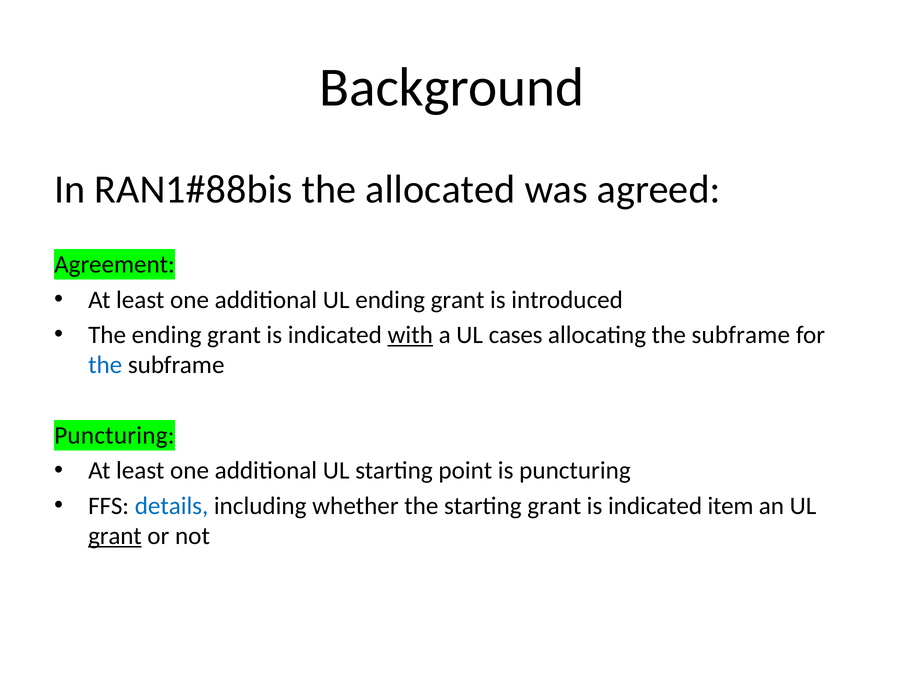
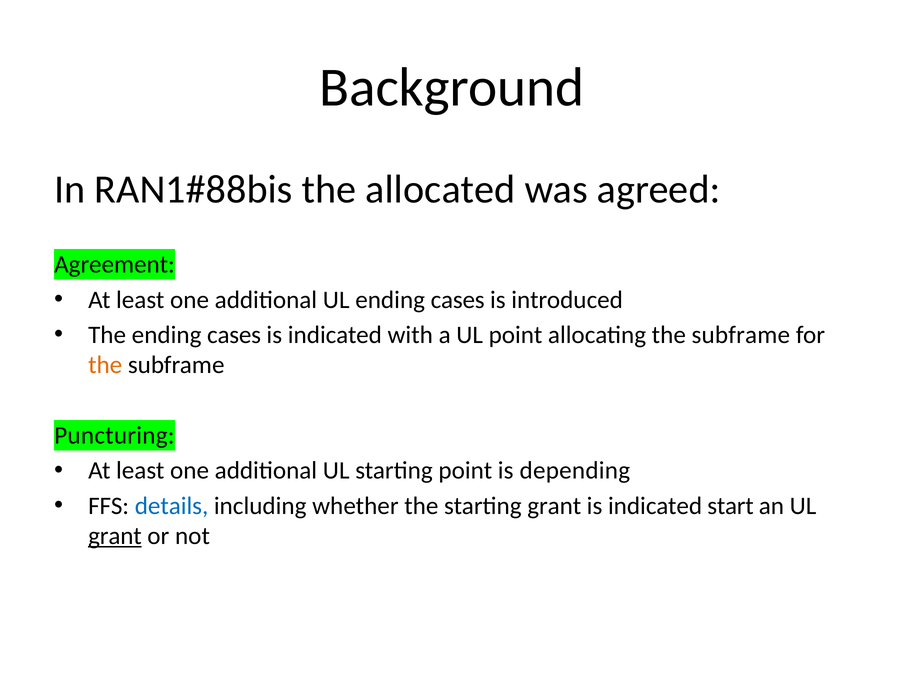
UL ending grant: grant -> cases (458, 300)
The ending grant: grant -> cases (234, 335)
with underline: present -> none (410, 335)
UL cases: cases -> point (516, 335)
the colour: blue -> orange (105, 365)
is puncturing: puncturing -> depending (575, 471)
item: item -> start (731, 506)
